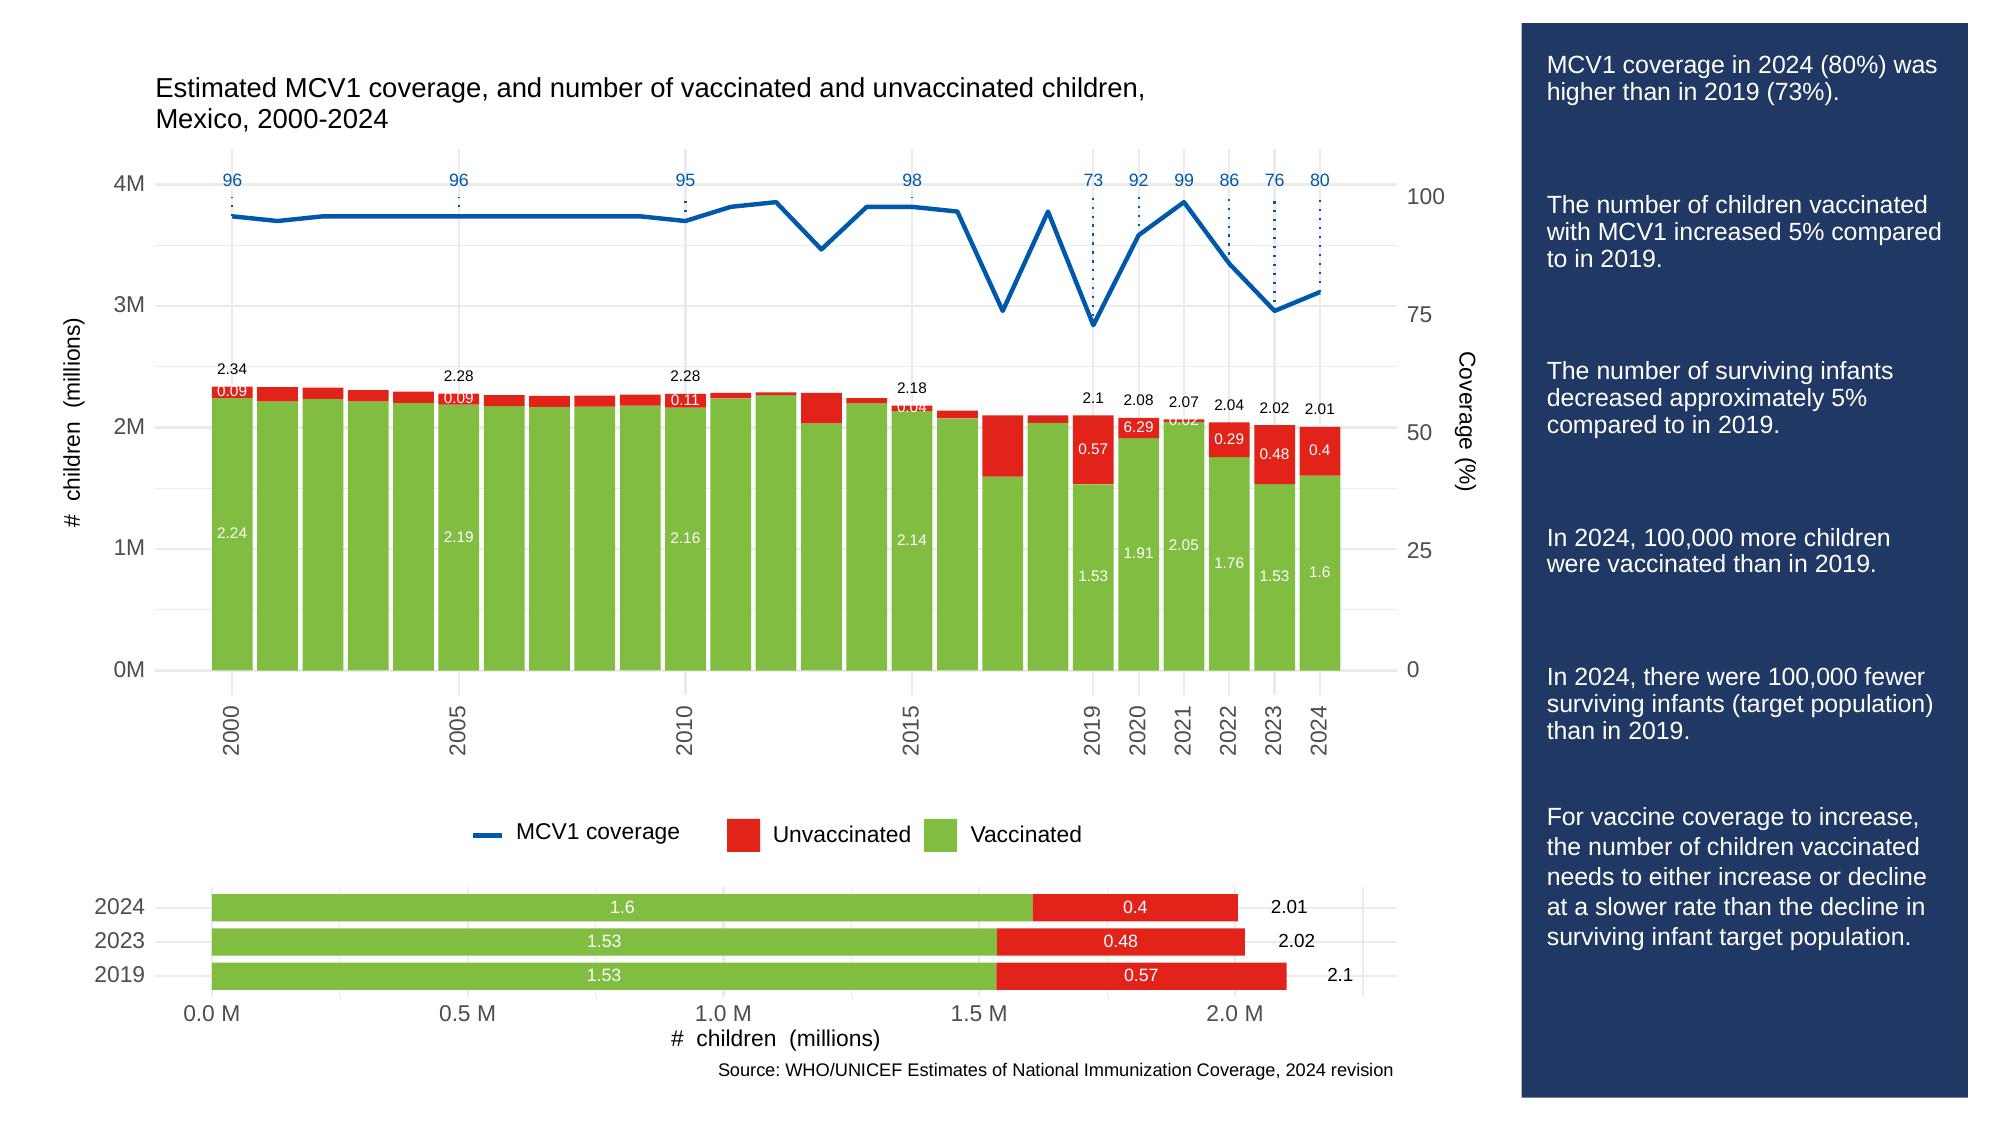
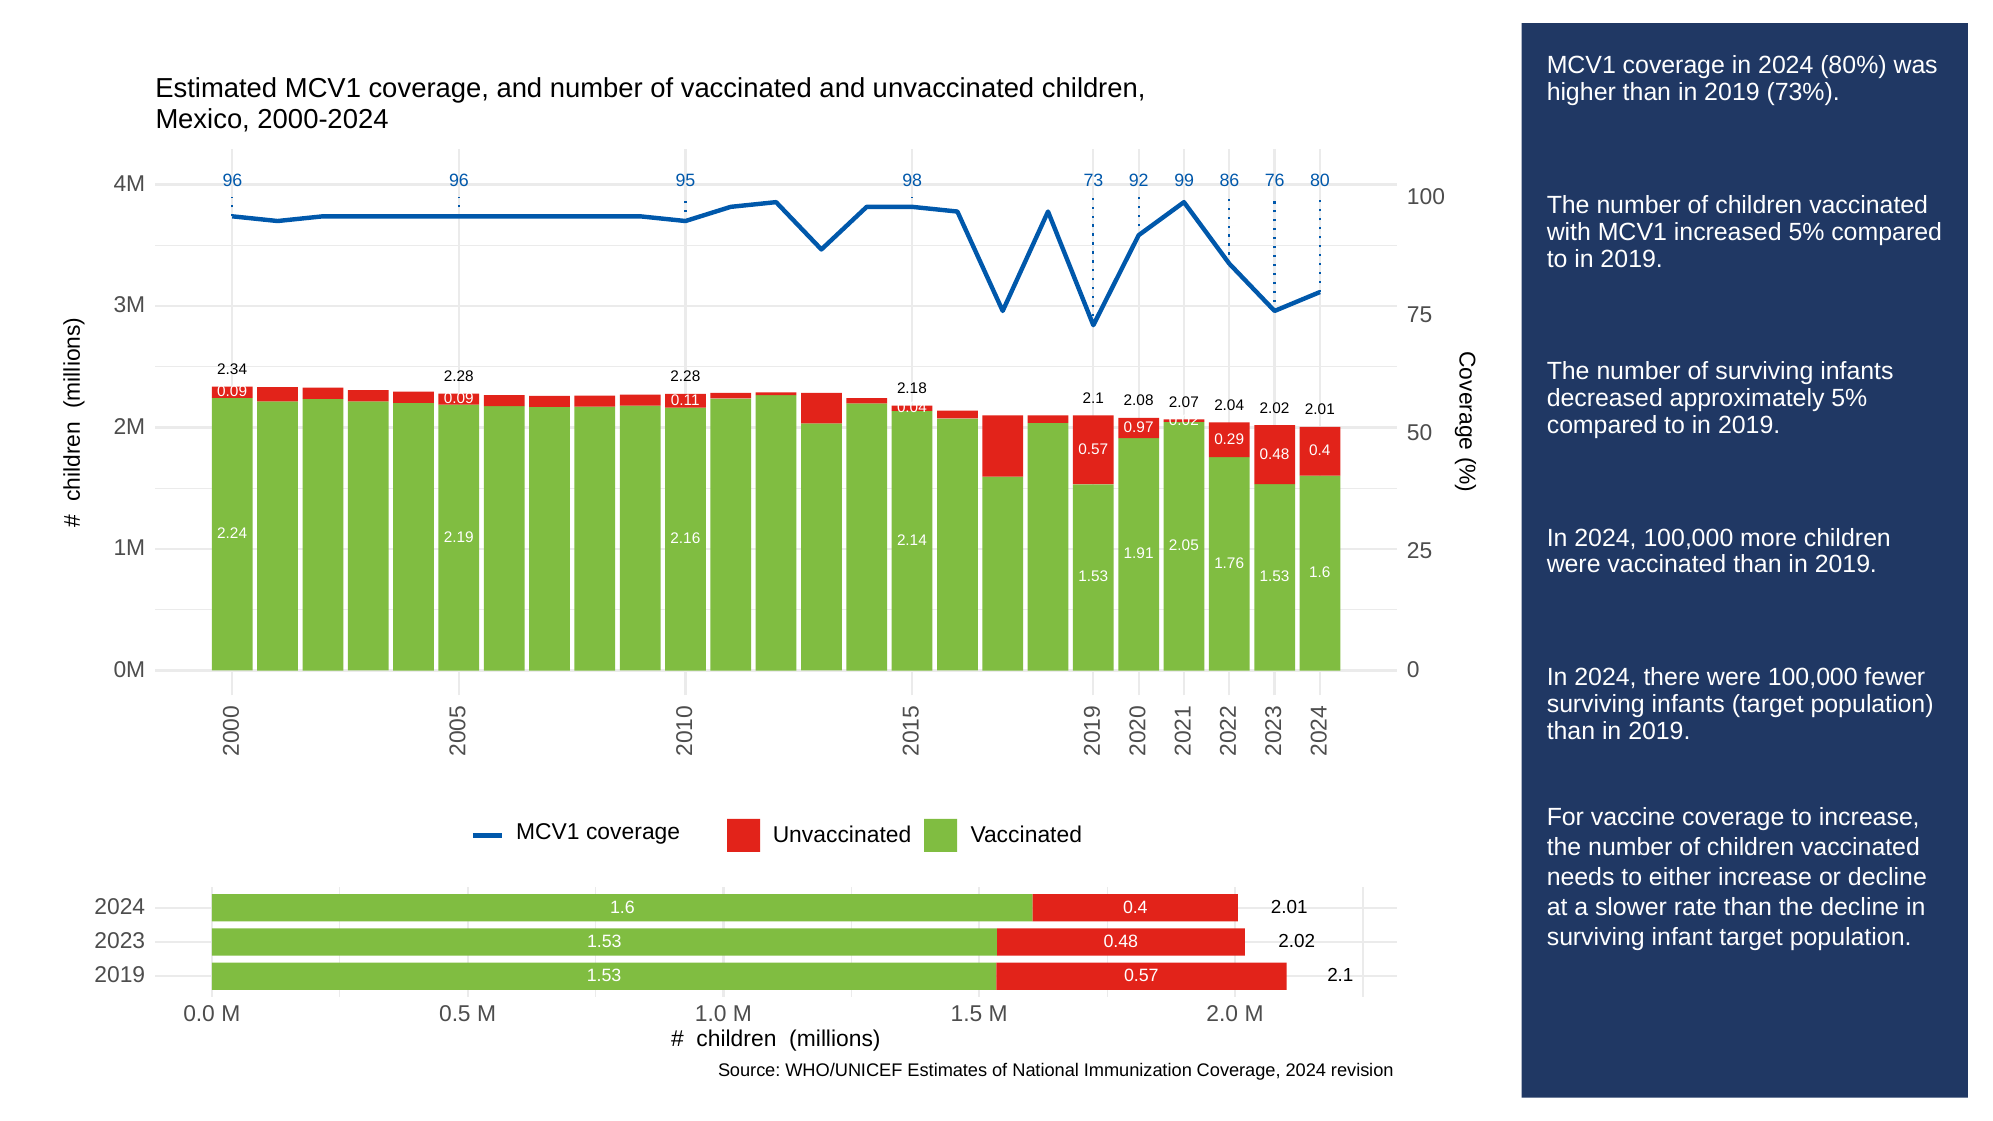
6.29: 6.29 -> 0.97 (1139, 427)
